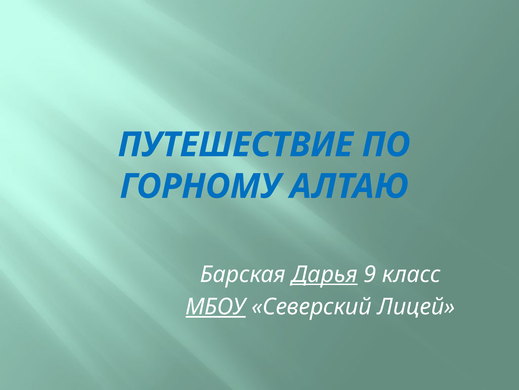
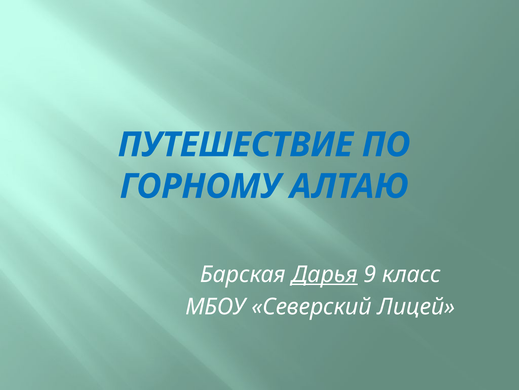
МБОУ underline: present -> none (216, 306)
